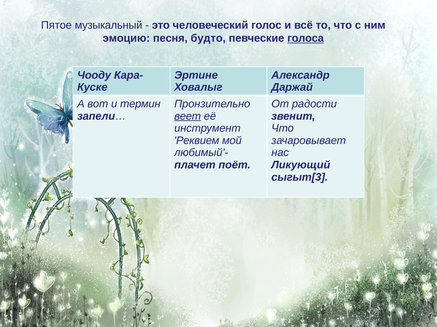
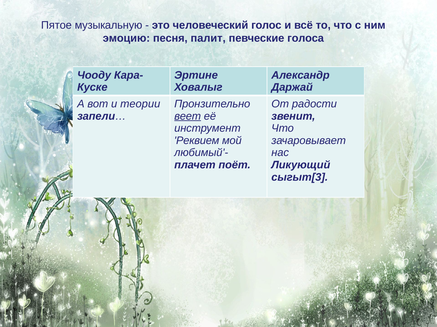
музыкальный: музыкальный -> музыкальную (109, 25)
будто: будто -> палит (208, 38)
голоса underline: present -> none (306, 38)
термин: термин -> теории (140, 104)
